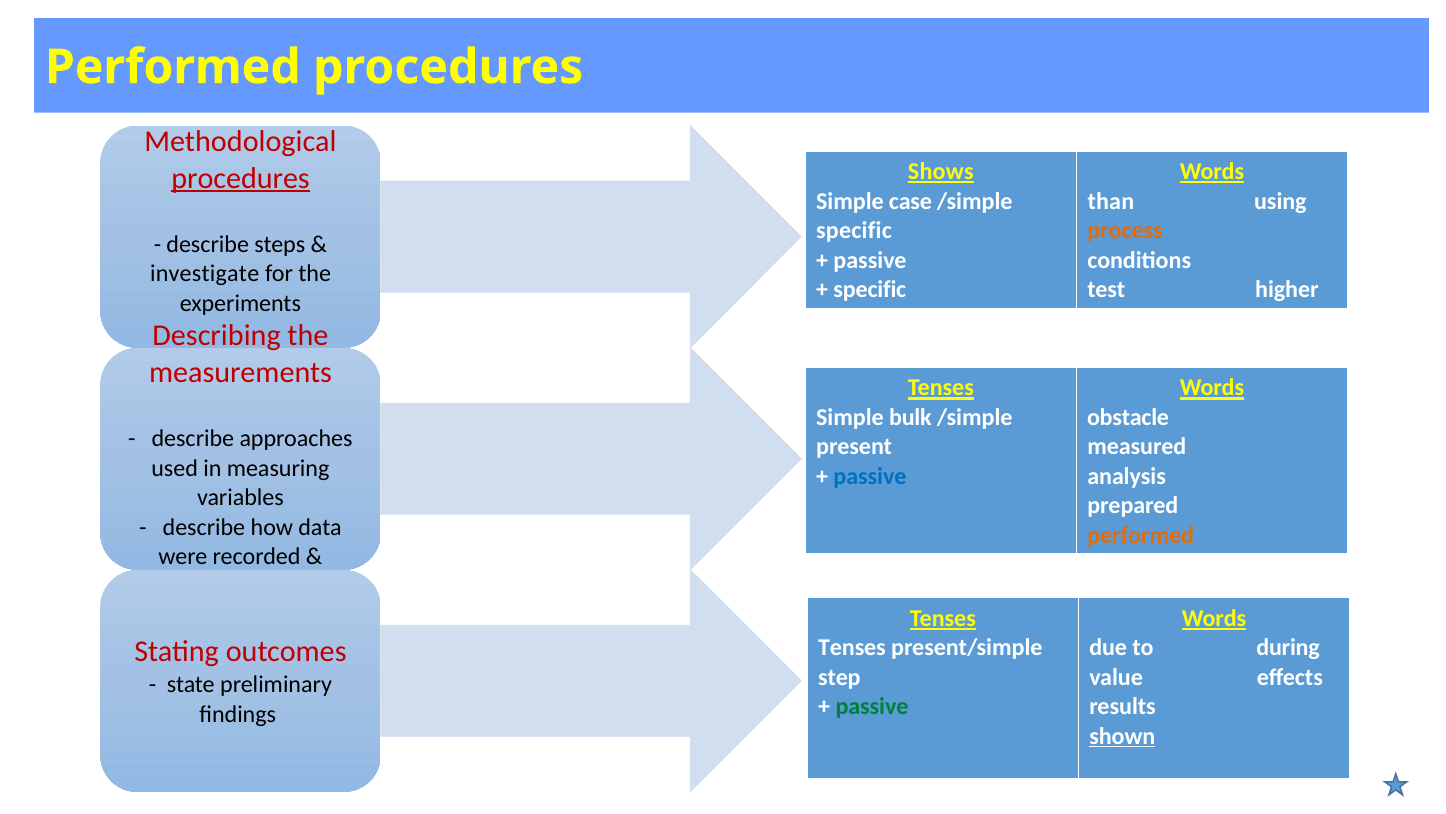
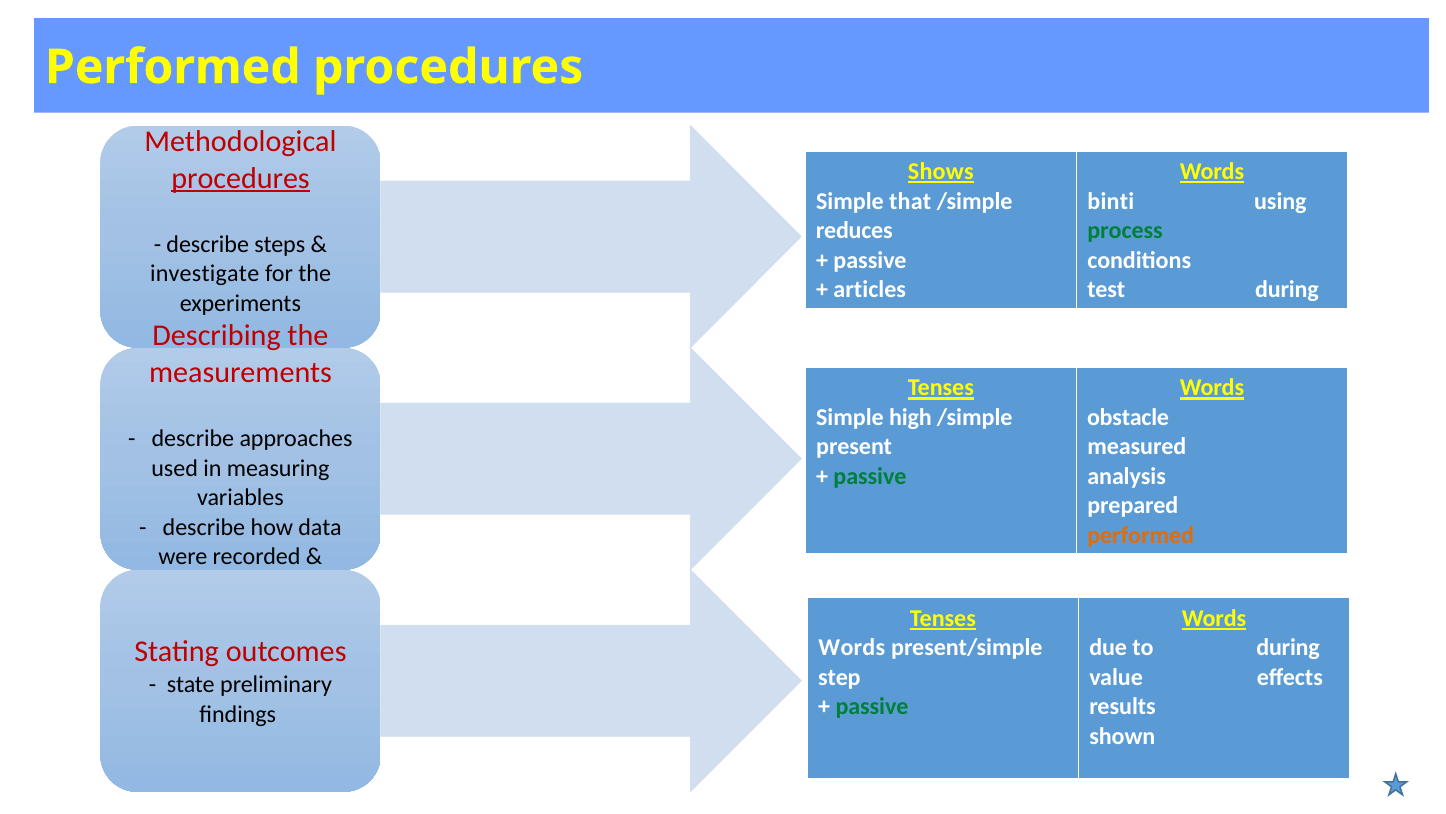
case: case -> that (910, 201)
than: than -> binti (1111, 201)
specific: specific -> reduces (854, 231)
process colour: orange -> green (1125, 231)
specific: specific -> articles (870, 289)
test higher: higher -> during (1287, 289)
bulk: bulk -> high (910, 417)
passive colour: blue -> green (870, 476)
Tenses: Tenses -> Words (852, 647)
shown underline: present -> none (1122, 736)
